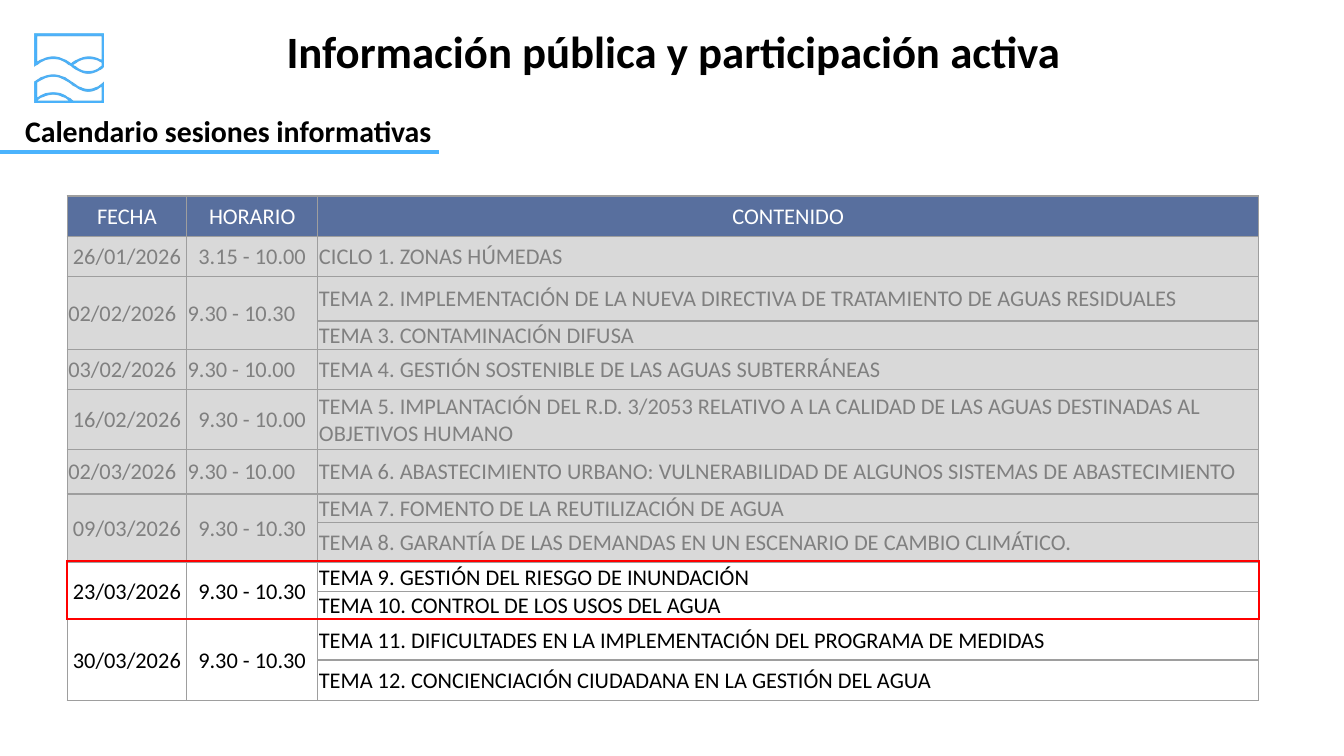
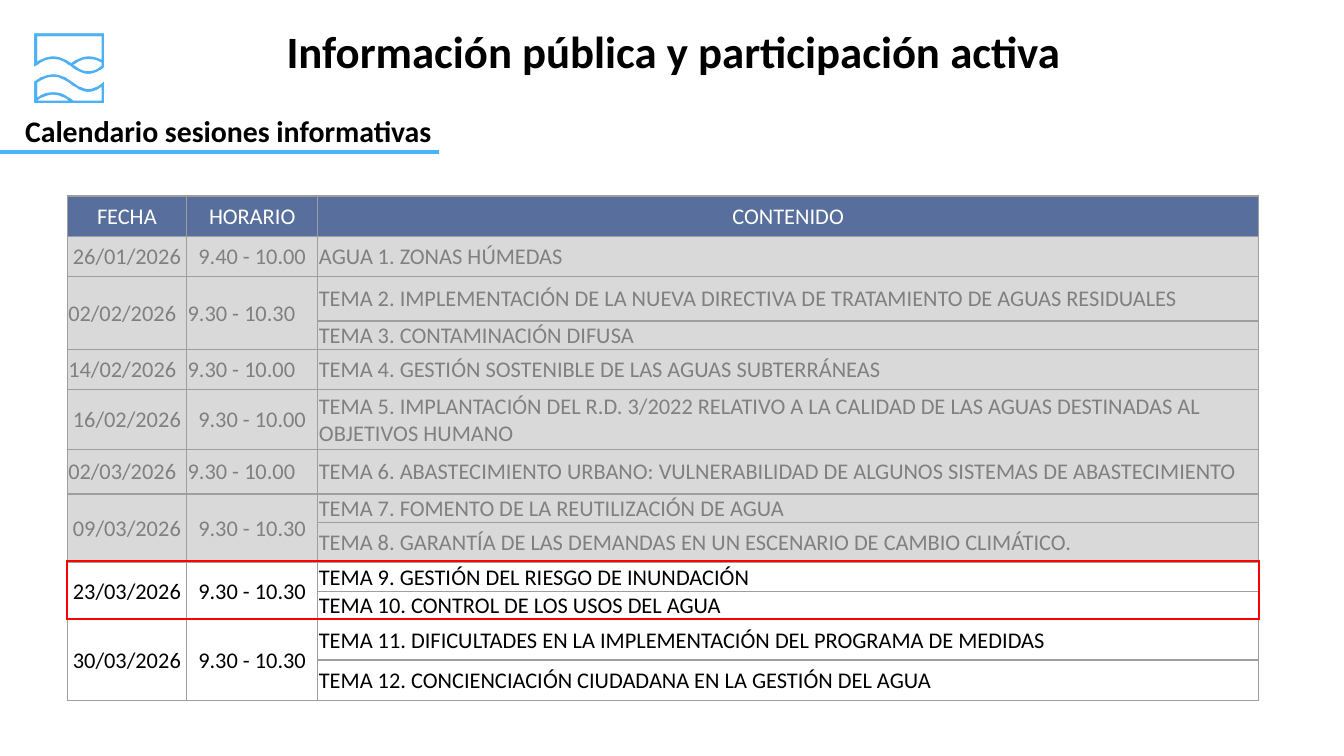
3.15: 3.15 -> 9.40 (218, 257)
10.00 CICLO: CICLO -> AGUA (346, 257)
03/02/2026: 03/02/2026 -> 14/02/2026 (122, 370)
3/2053: 3/2053 -> 3/2022 (660, 407)
